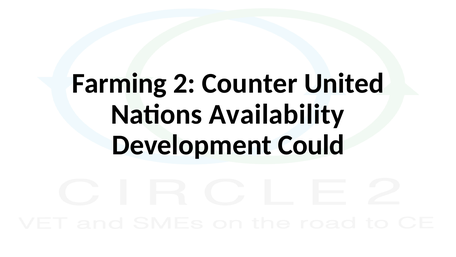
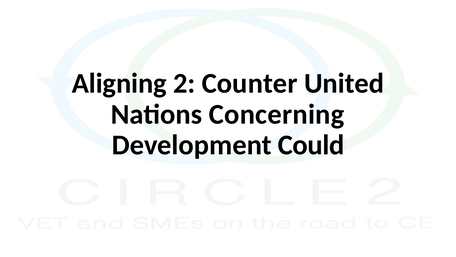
Farming: Farming -> Aligning (119, 83)
Availability: Availability -> Concerning (277, 114)
